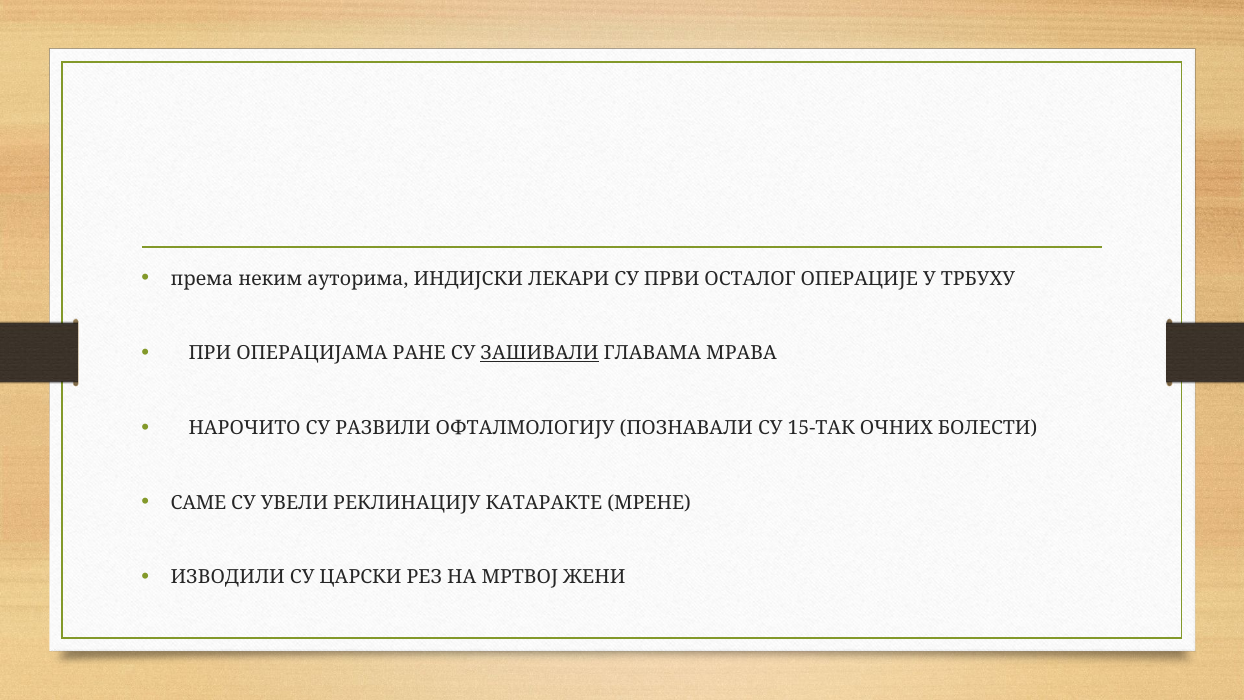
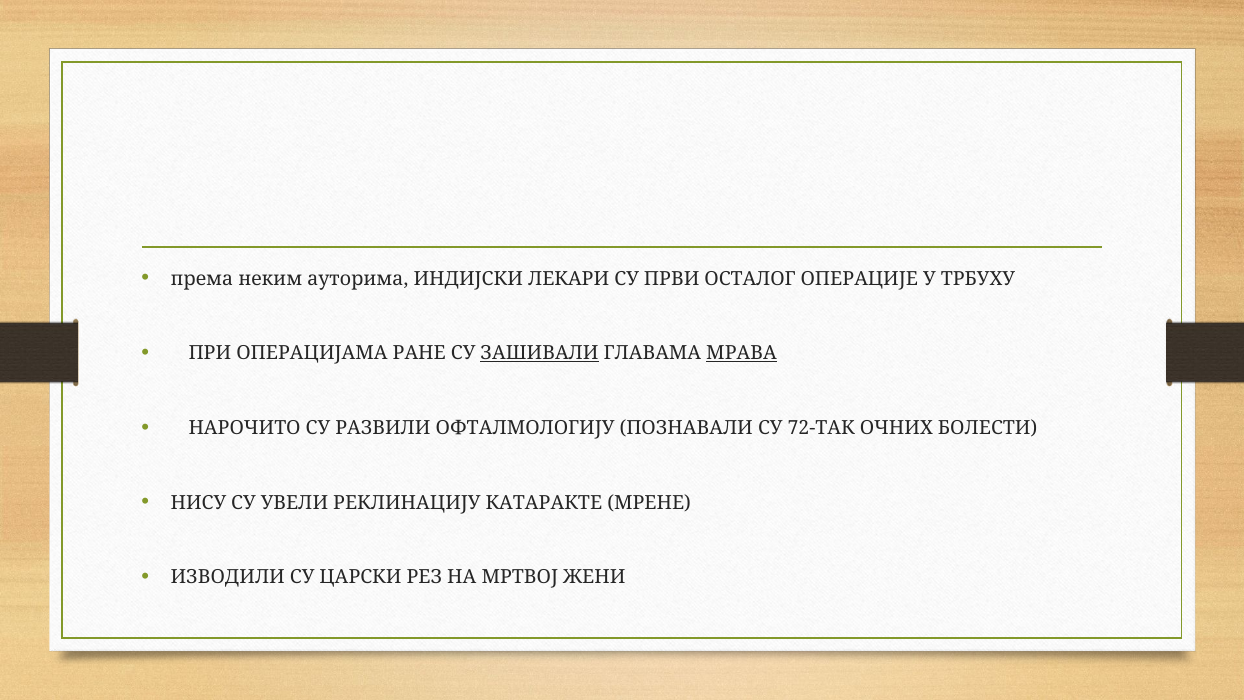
МРАВА underline: none -> present (741, 353)
15-ТАК: 15-ТАК -> 72-ТАК (821, 428)
САМЕ: САМЕ -> НИСУ (198, 503)
